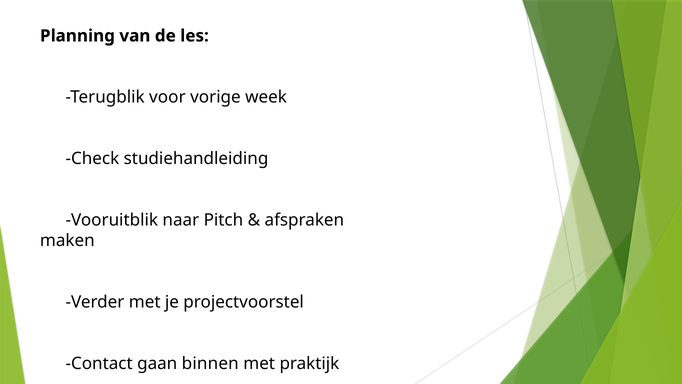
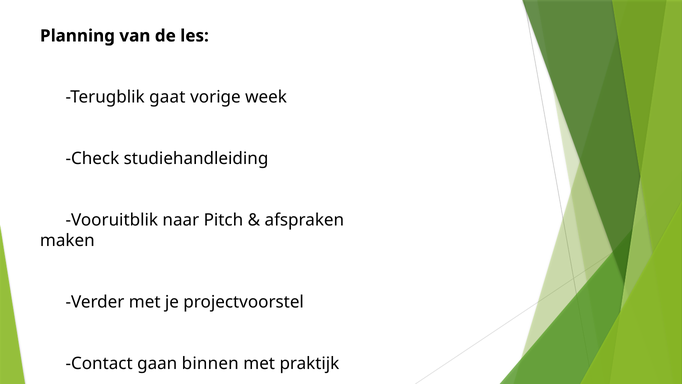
voor: voor -> gaat (167, 97)
